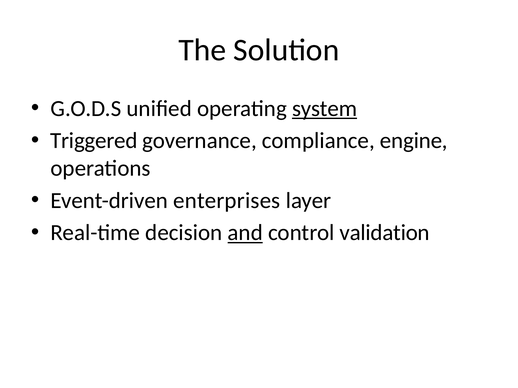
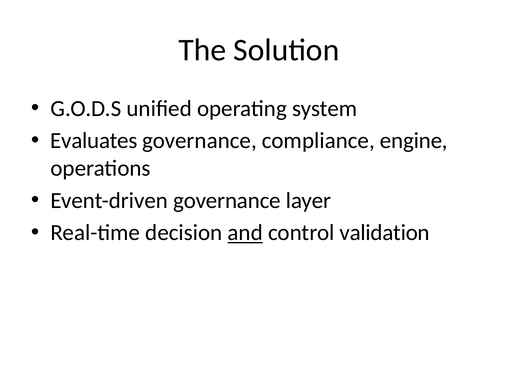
system underline: present -> none (325, 109)
Triggered: Triggered -> Evaluates (94, 141)
Event-driven enterprises: enterprises -> governance (227, 201)
